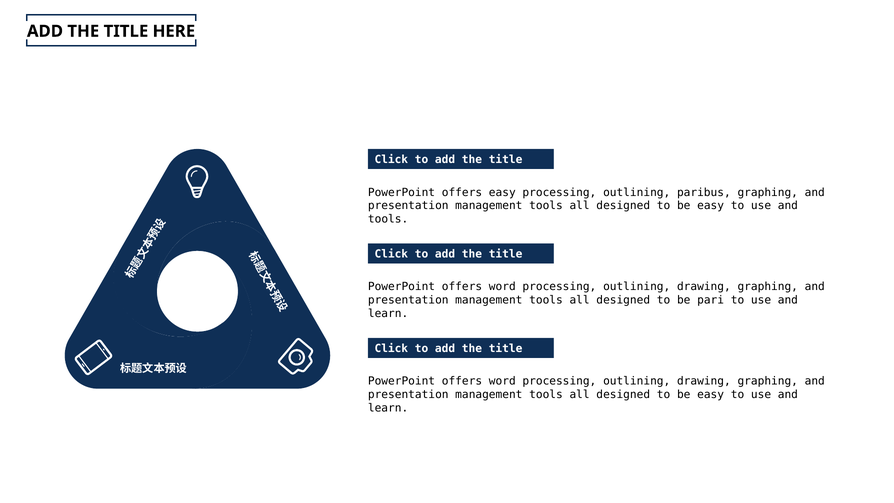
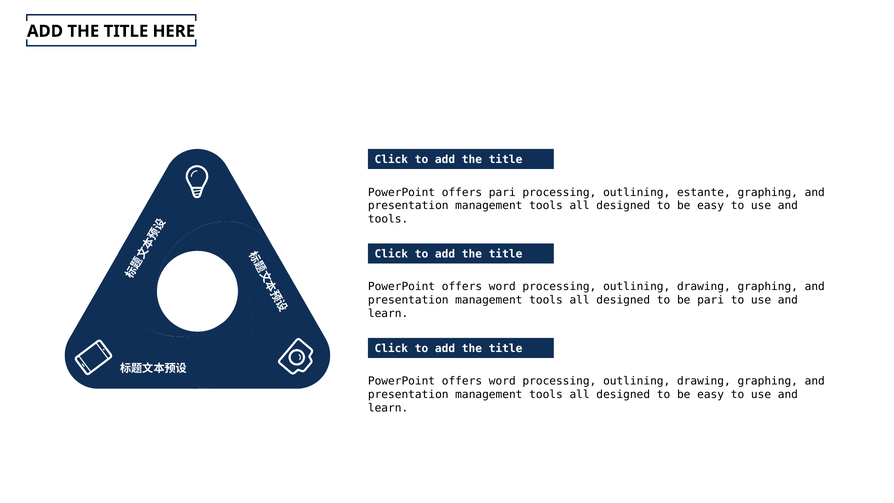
offers easy: easy -> pari (502, 192)
paribus: paribus -> estante (704, 192)
